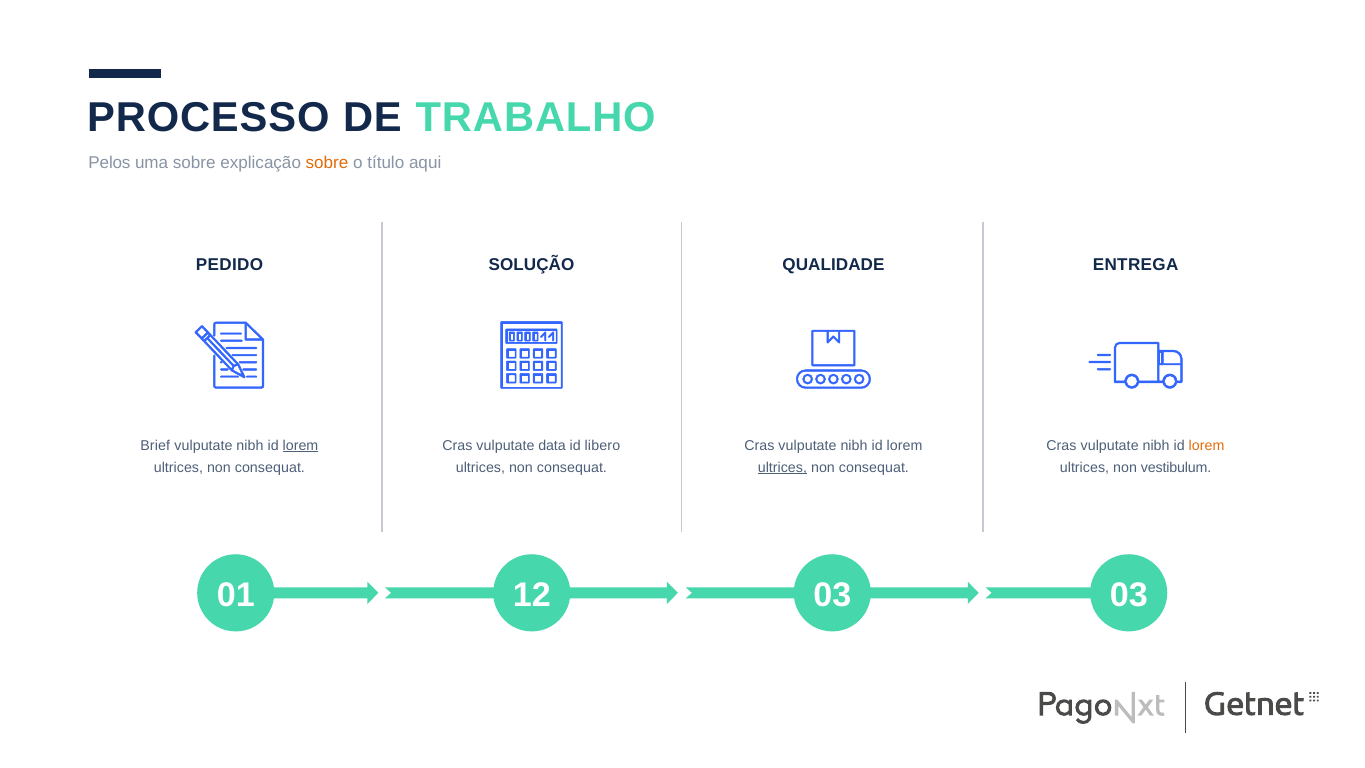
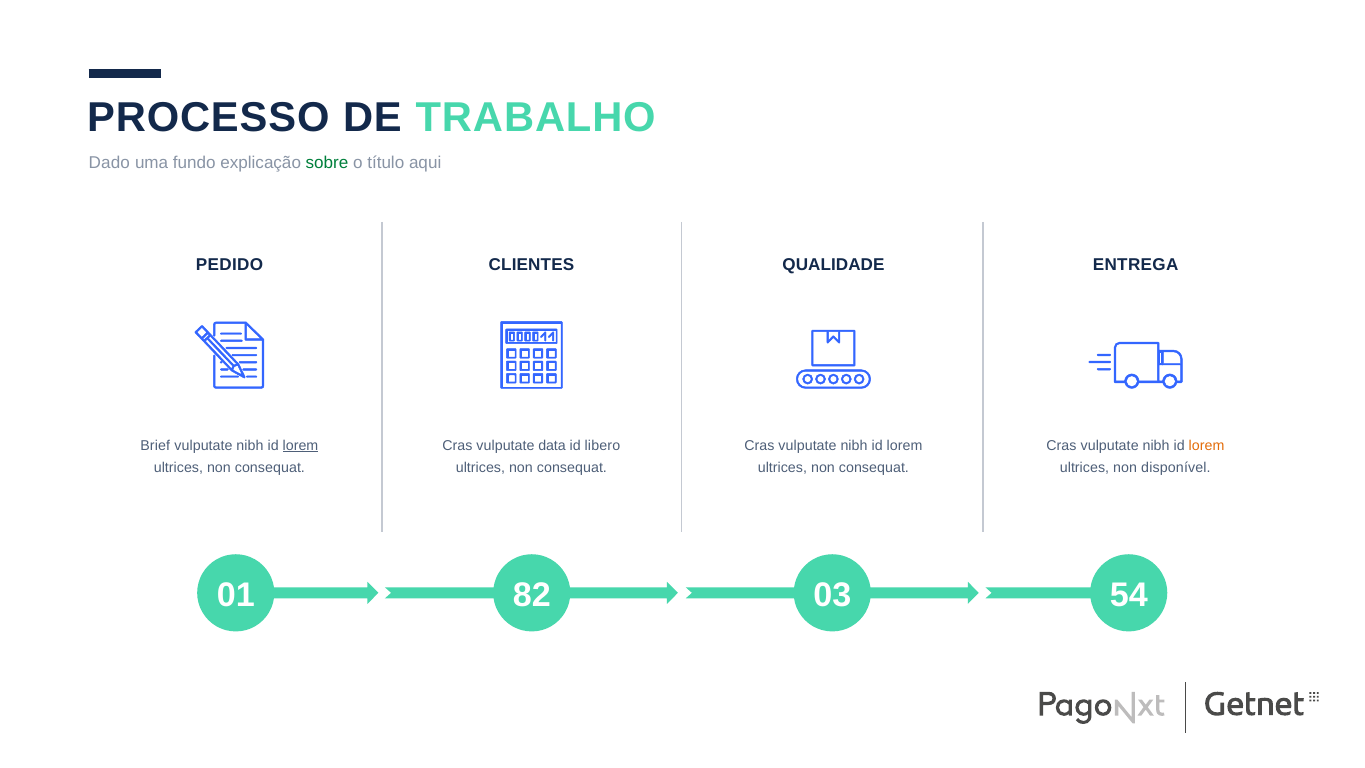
Pelos: Pelos -> Dado (109, 163)
uma sobre: sobre -> fundo (194, 163)
sobre colour: orange -> green (327, 163)
SOLUÇÃO: SOLUÇÃO -> CLIENTES (531, 265)
ultrices underline: present -> none (782, 467)
vestibulum: vestibulum -> disponível (1176, 467)
12: 12 -> 82 (532, 595)
03 03: 03 -> 54 (1129, 595)
